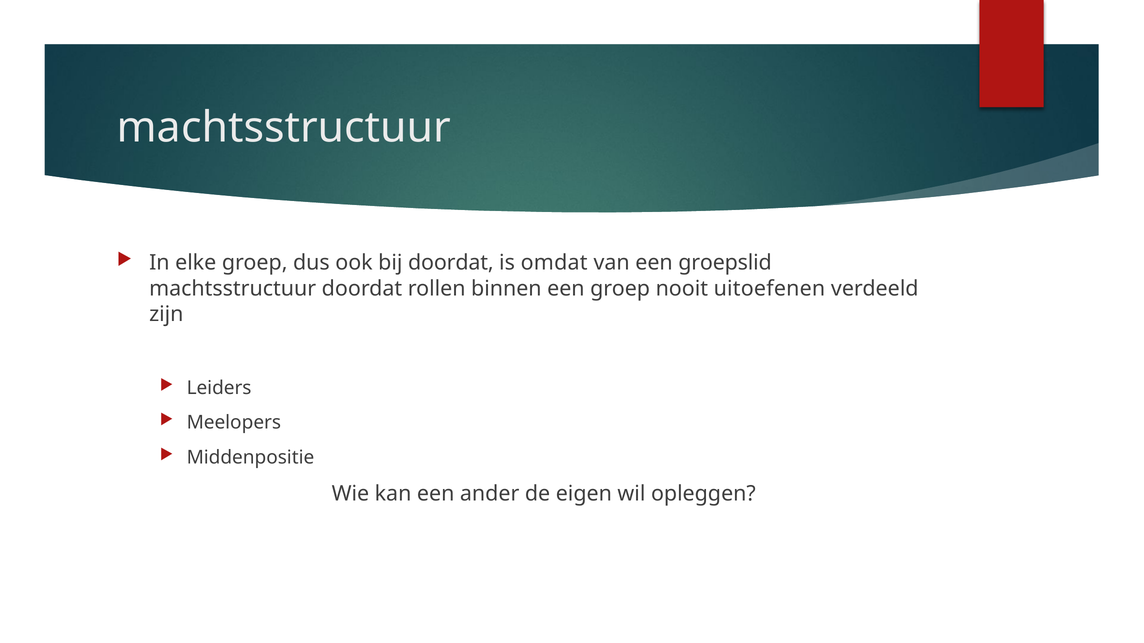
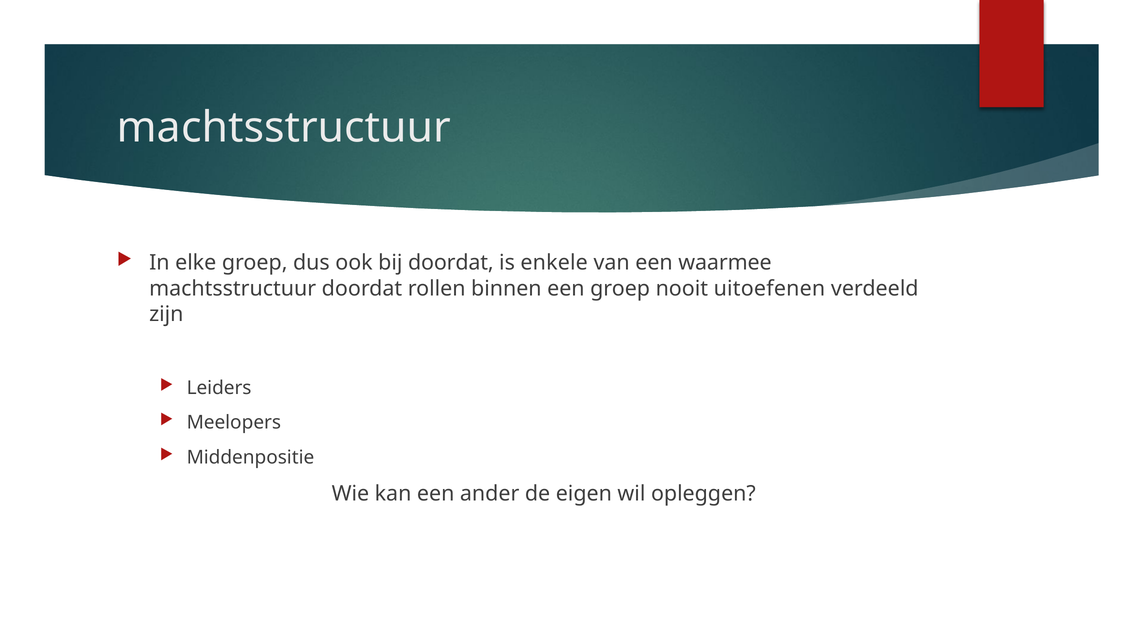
omdat: omdat -> enkele (554, 263)
groepslid: groepslid -> waarmee (725, 263)
